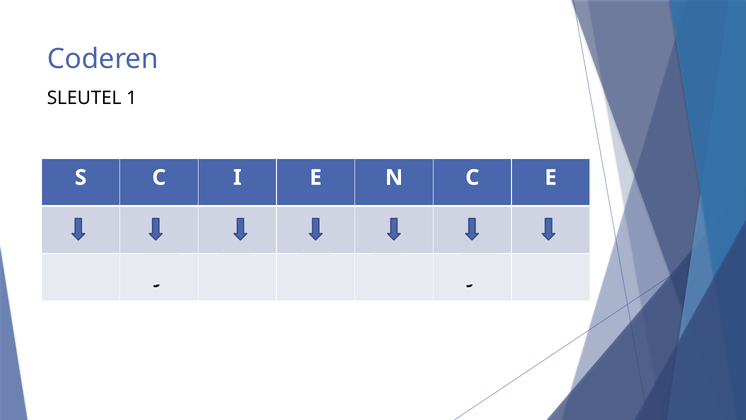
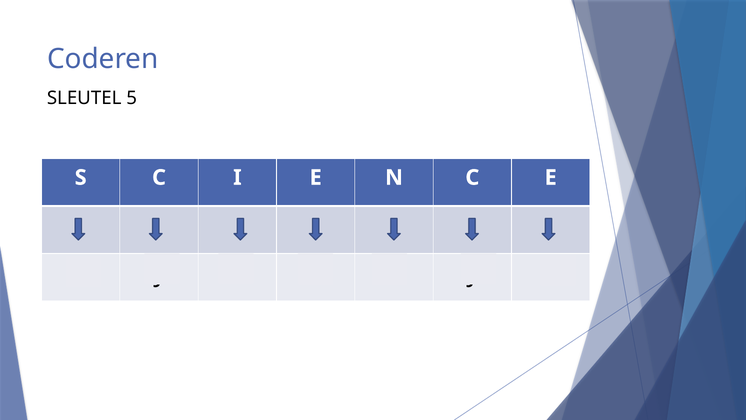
1: 1 -> 5 (132, 98)
